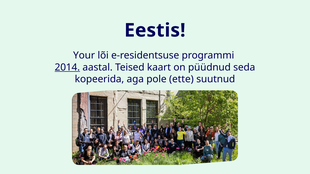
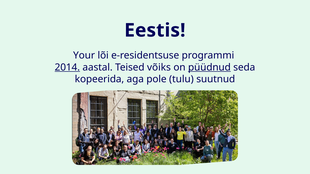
kaart: kaart -> võiks (159, 67)
püüdnud underline: none -> present (209, 67)
ette: ette -> tulu (181, 79)
